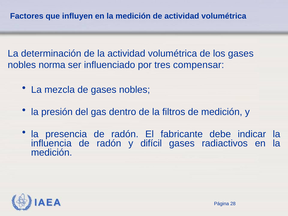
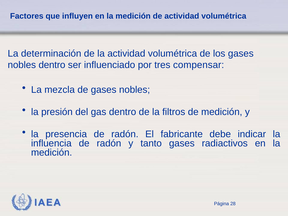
nobles norma: norma -> dentro (52, 65)
difícil: difícil -> tanto (151, 143)
